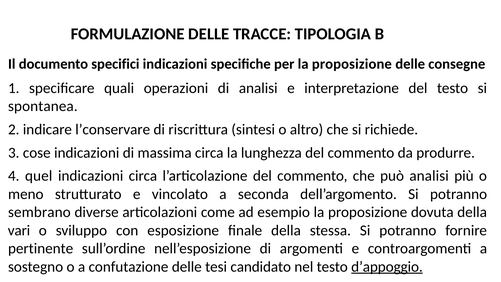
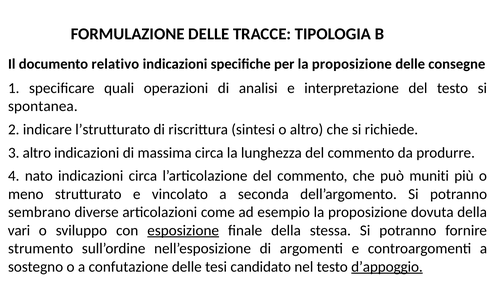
specifici: specifici -> relativo (115, 64)
l’conservare: l’conservare -> l’strutturato (113, 129)
3 cose: cose -> altro (37, 153)
quel: quel -> nato (39, 176)
può analisi: analisi -> muniti (429, 176)
esposizione underline: none -> present (183, 230)
pertinente: pertinente -> strumento (41, 248)
